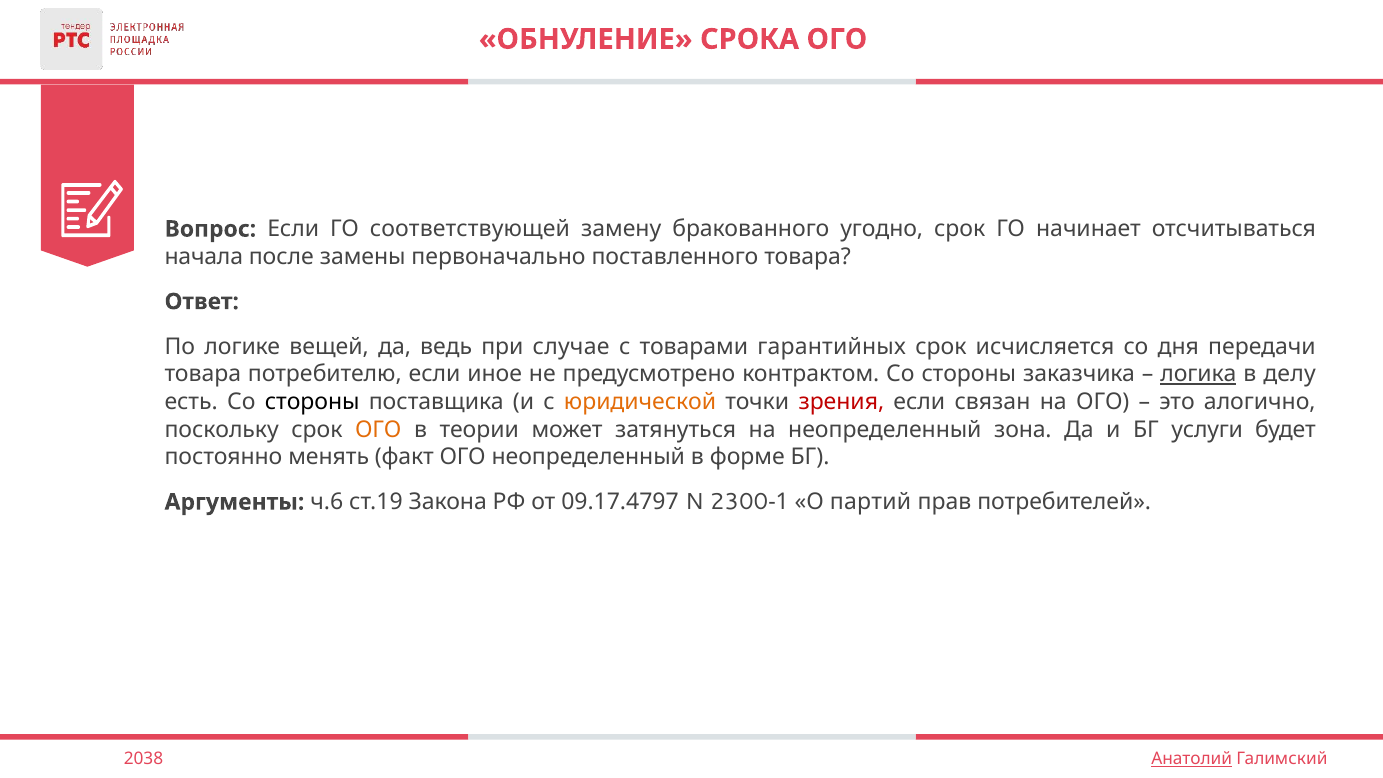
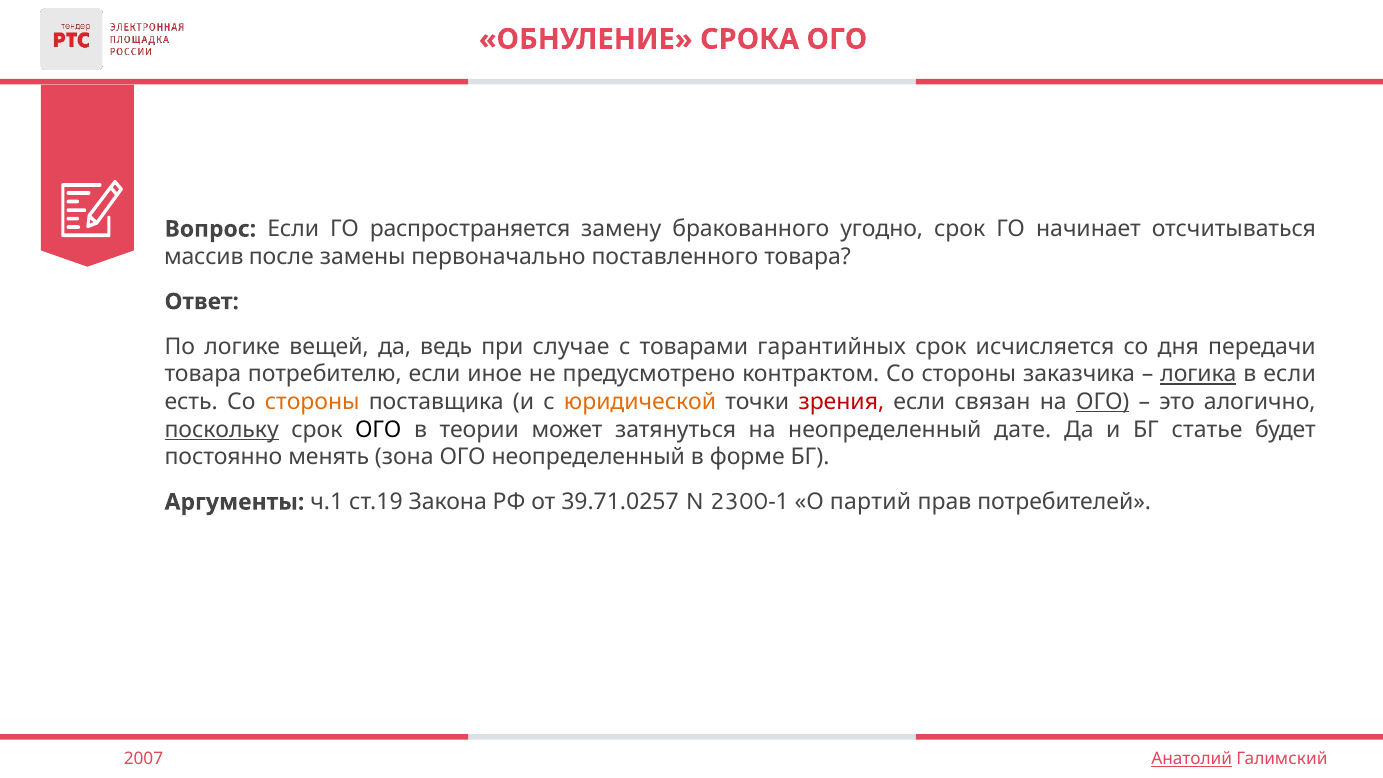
соответствующей: соответствующей -> распространяется (470, 229)
начала: начала -> массив (204, 257)
в делу: делу -> если (1290, 374)
стороны colour: black -> orange (312, 402)
ОГО underline: none -> present (1103, 402)
поскольку underline: none -> present (222, 429)
ОГО colour: orange -> black (378, 429)
зона: зона -> дате (1023, 429)
услуги: услуги -> статье (1207, 429)
факт: факт -> зона (404, 457)
ч.6: ч.6 -> ч.1 (327, 502)
09.17.4797: 09.17.4797 -> 39.71.0257 (620, 502)
2038: 2038 -> 2007 (143, 759)
